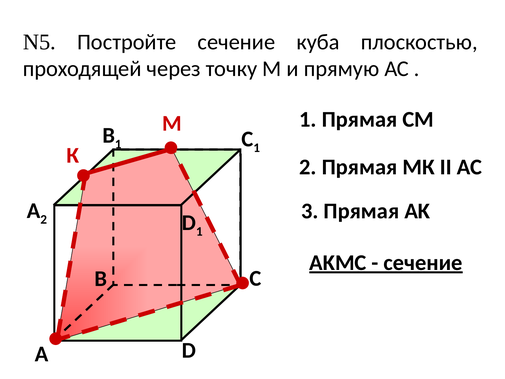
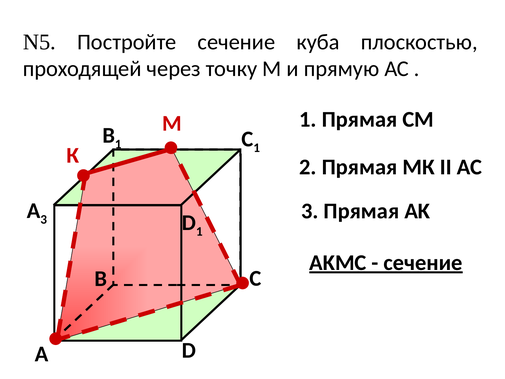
А 2: 2 -> 3 (44, 219)
